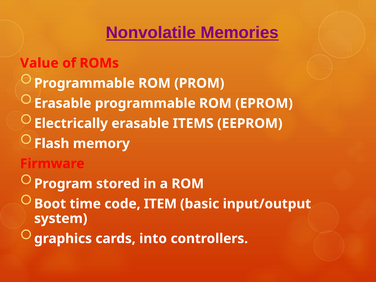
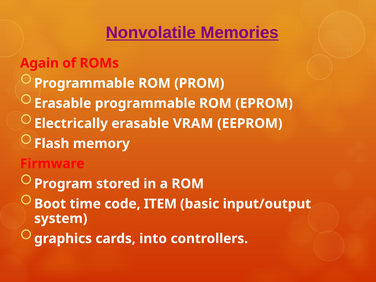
Value: Value -> Again (39, 63)
ITEMS: ITEMS -> VRAM (193, 123)
